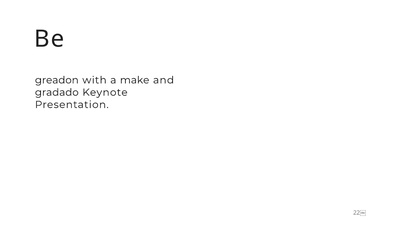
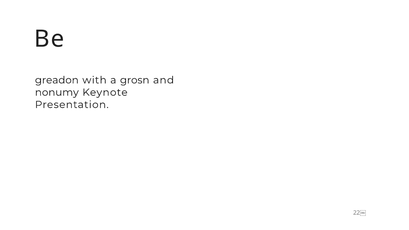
make: make -> grosn (135, 80)
gradado: gradado -> nonumy (57, 92)
